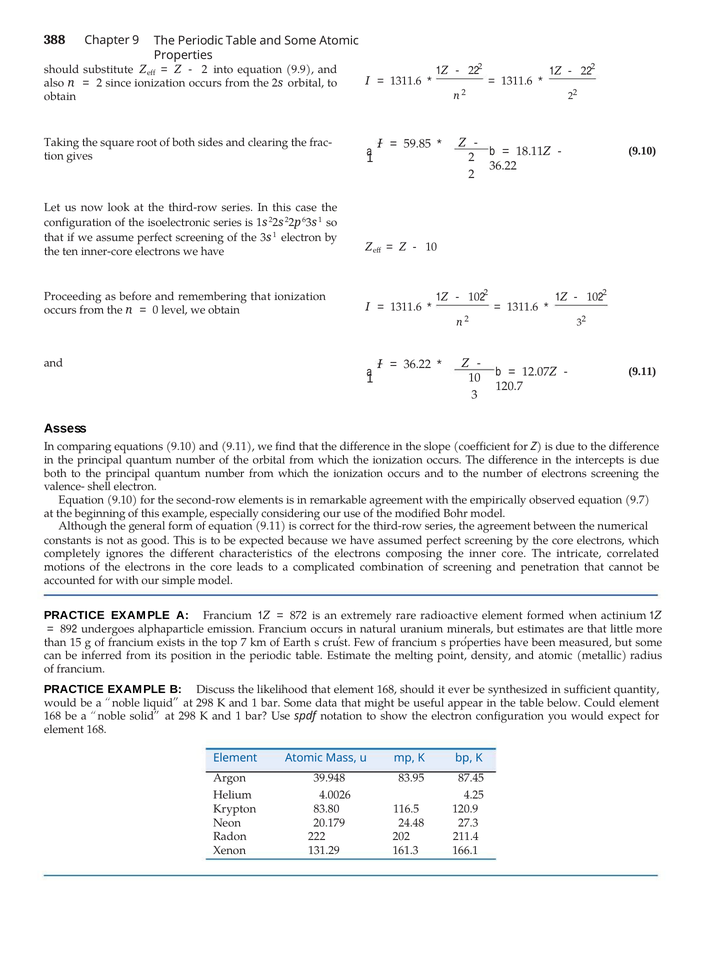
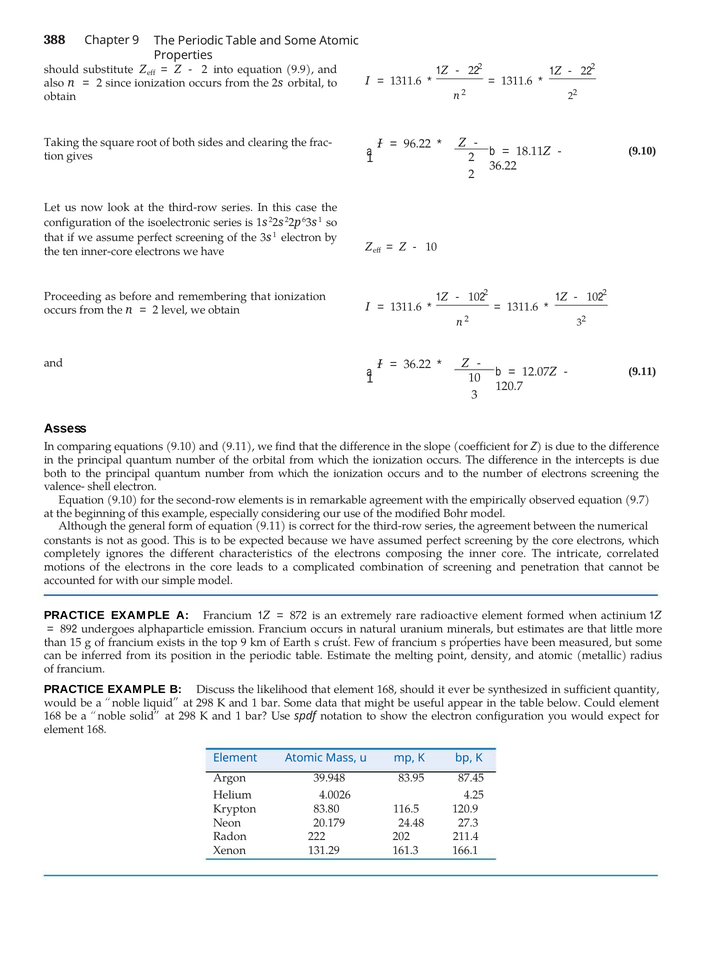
59.85: 59.85 -> 96.22 (417, 144)
0: 0 -> 2 (155, 310)
top 7: 7 -> 9 (244, 642)
